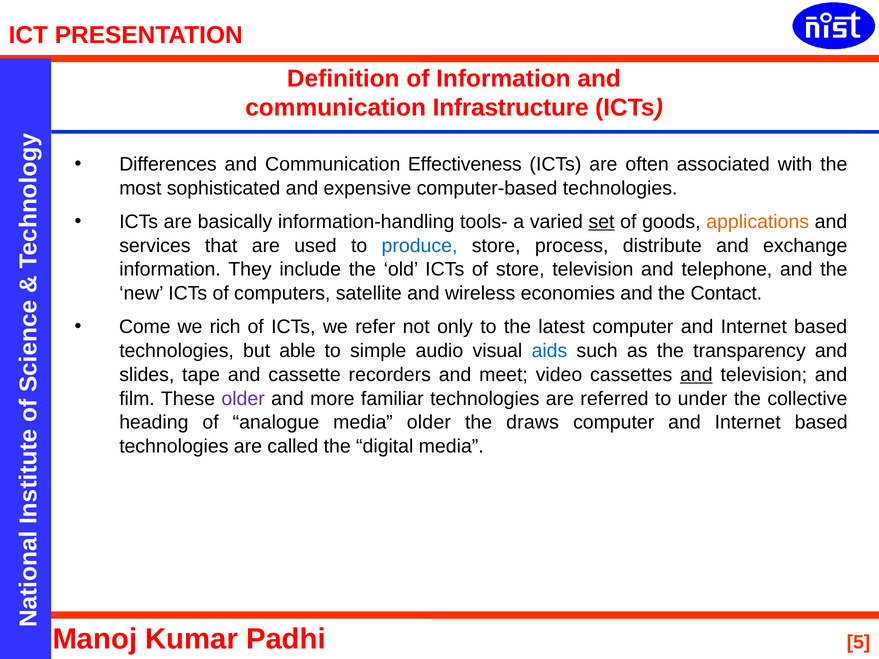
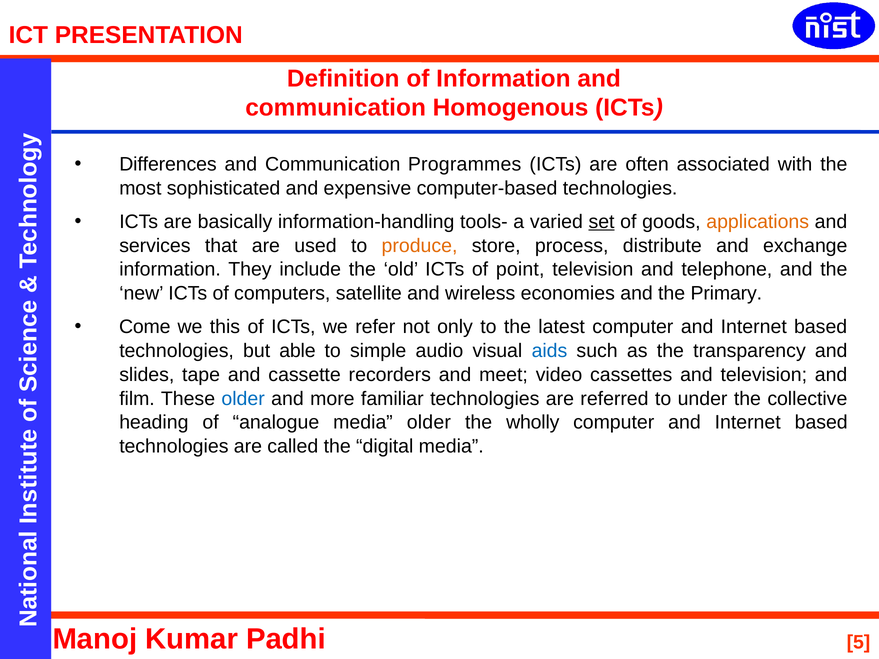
Infrastructure: Infrastructure -> Homogenous (511, 108)
Effectiveness: Effectiveness -> Programmes (465, 164)
produce colour: blue -> orange (420, 246)
of store: store -> point (520, 270)
Contact: Contact -> Primary (726, 293)
rich: rich -> this (225, 327)
and underline: present -> none (696, 375)
older colour: purple -> blue (243, 399)
draws: draws -> wholly (533, 423)
